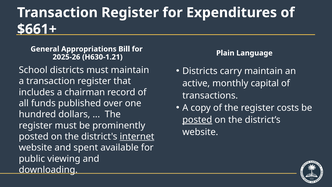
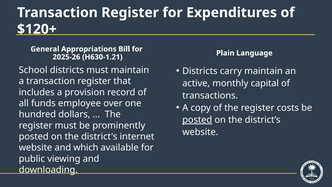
$661+: $661+ -> $120+ (37, 29)
chairman: chairman -> provision (85, 92)
published: published -> employee (80, 103)
internet underline: present -> none (137, 136)
spent: spent -> which (86, 147)
